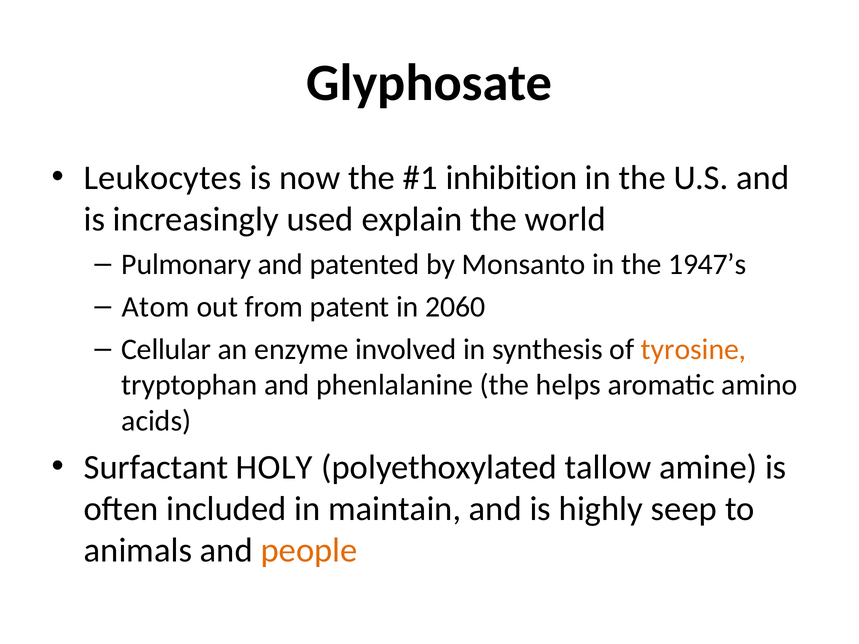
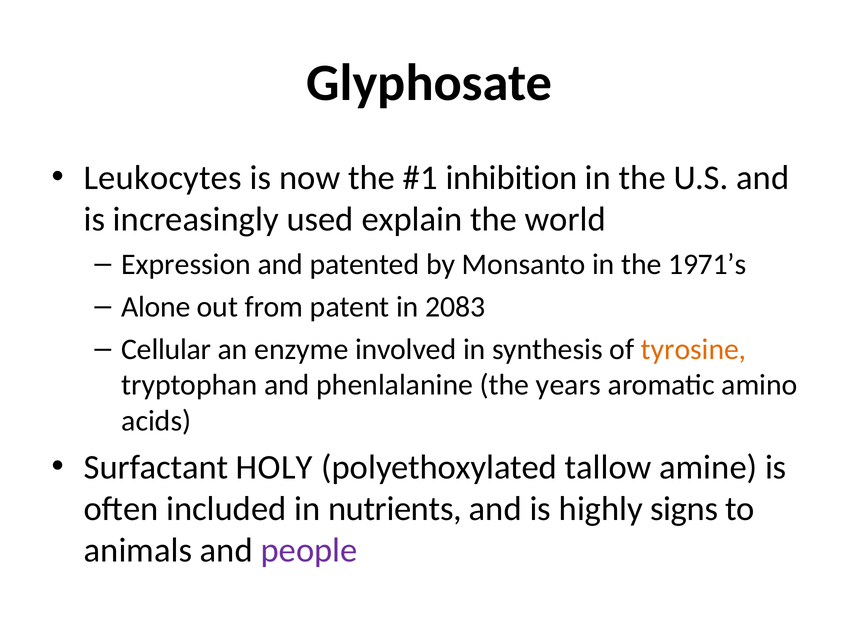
Pulmonary: Pulmonary -> Expression (186, 264)
1947’s: 1947’s -> 1971’s (707, 264)
Atom: Atom -> Alone (156, 307)
2060: 2060 -> 2083 (455, 307)
helps: helps -> years (568, 385)
maintain: maintain -> nutrients (395, 509)
seep: seep -> signs (684, 509)
people colour: orange -> purple (309, 551)
